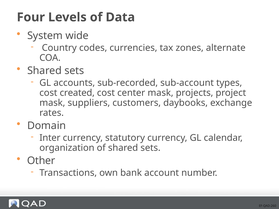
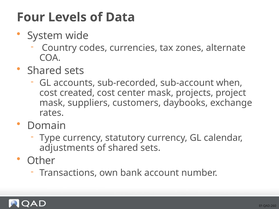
types: types -> when (229, 83)
Inter: Inter -> Type (50, 138)
organization: organization -> adjustments (67, 148)
